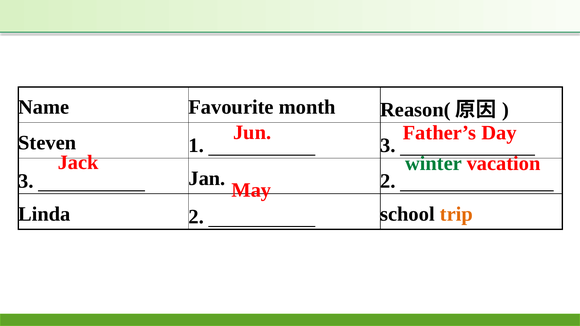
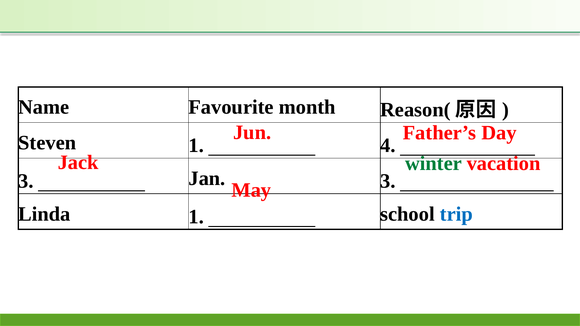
1 3: 3 -> 4 (388, 146)
Jan 2: 2 -> 3 (388, 181)
Linda 2: 2 -> 1 (196, 217)
trip colour: orange -> blue (456, 214)
